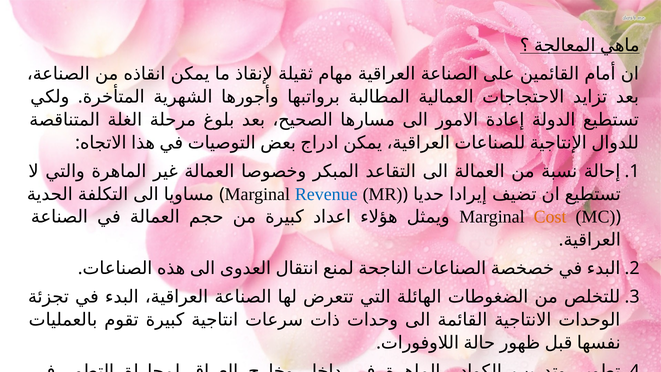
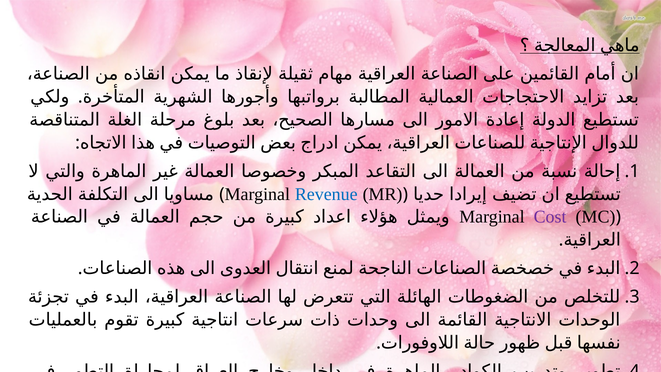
Cost colour: orange -> purple (550, 217)
